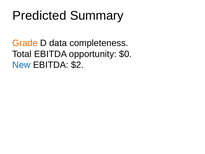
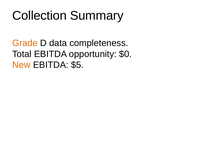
Predicted: Predicted -> Collection (39, 16)
New colour: blue -> orange (21, 65)
$2: $2 -> $5 (77, 65)
